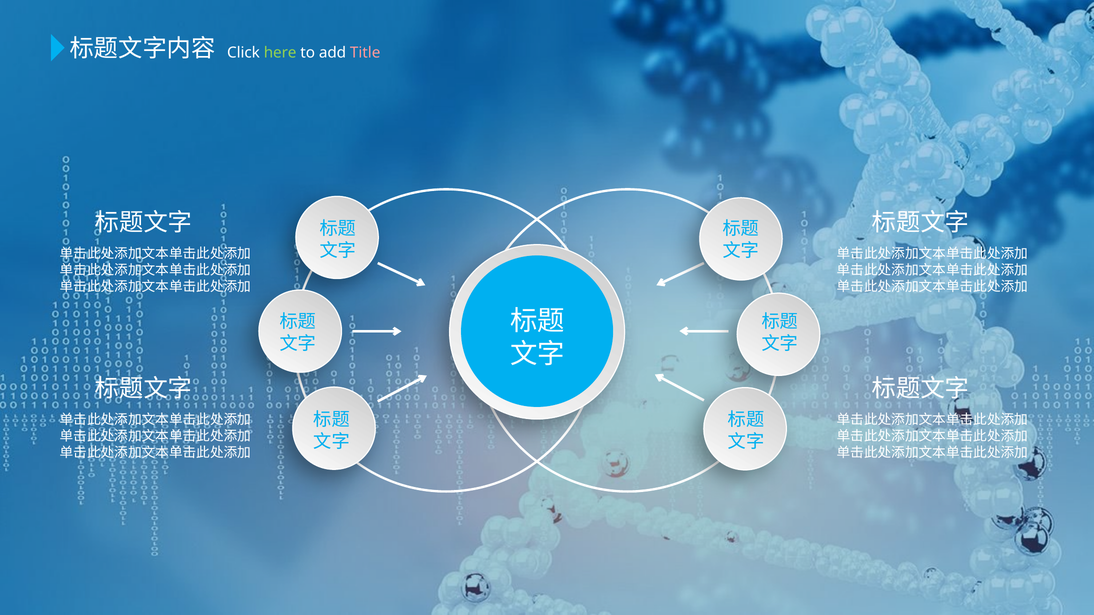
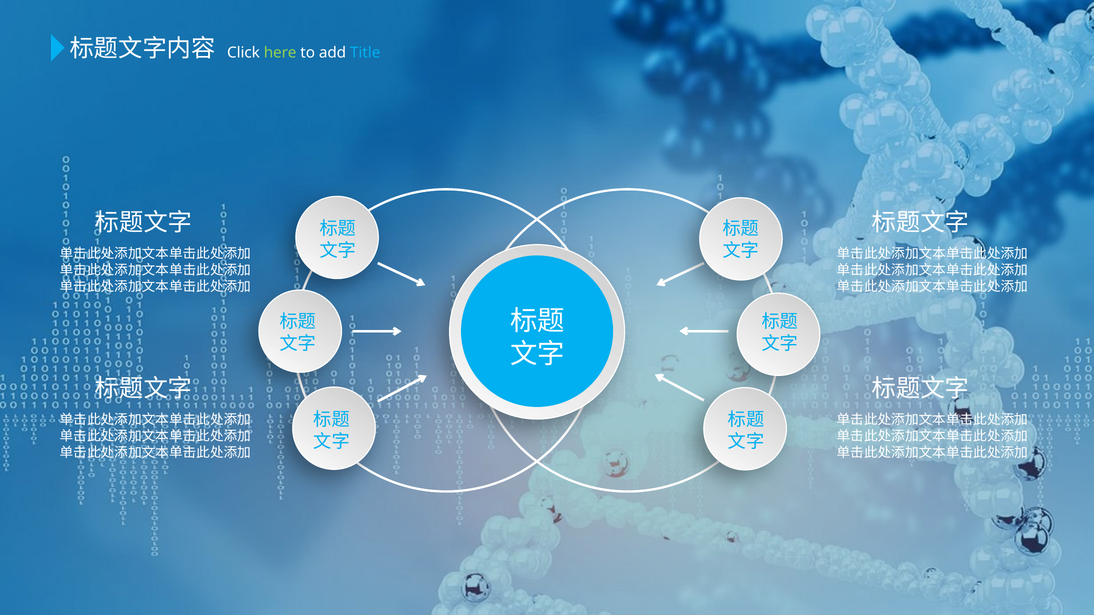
Title colour: pink -> light blue (365, 53)
